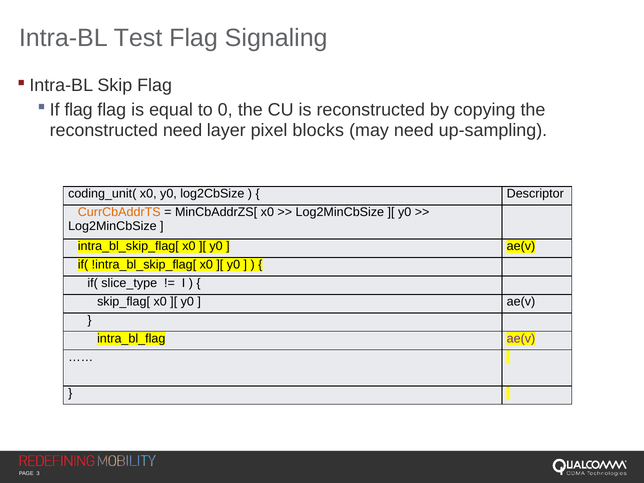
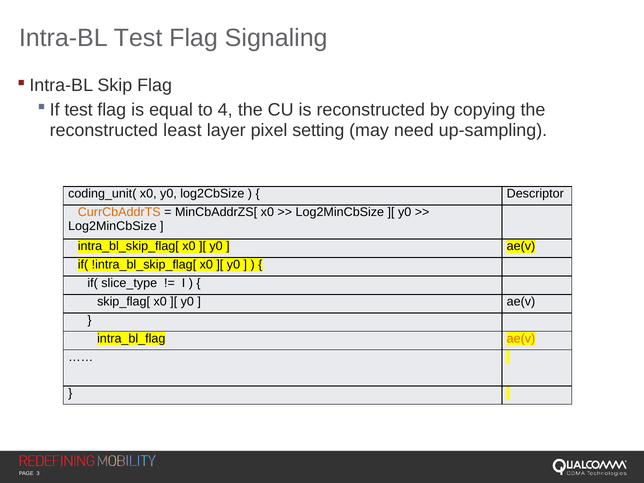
flag: flag -> test (79, 110)
0: 0 -> 4 (225, 110)
reconstructed need: need -> least (182, 130)
blocks: blocks -> setting (318, 130)
ae(v colour: purple -> orange (521, 339)
